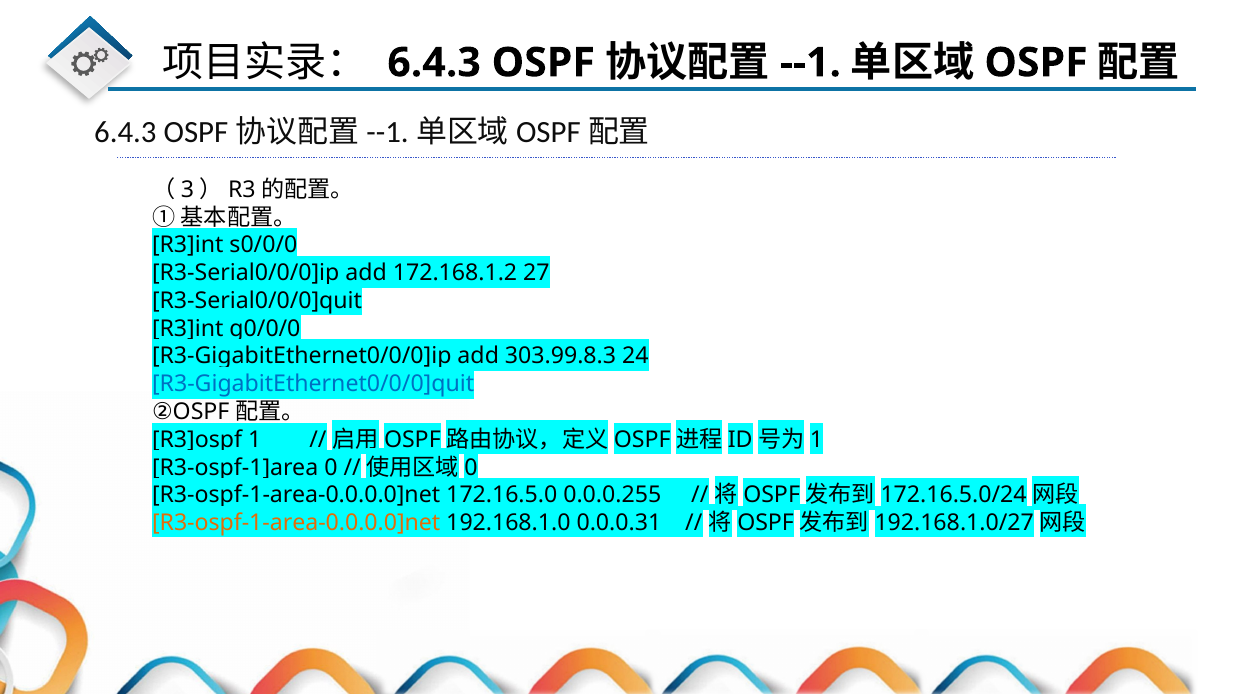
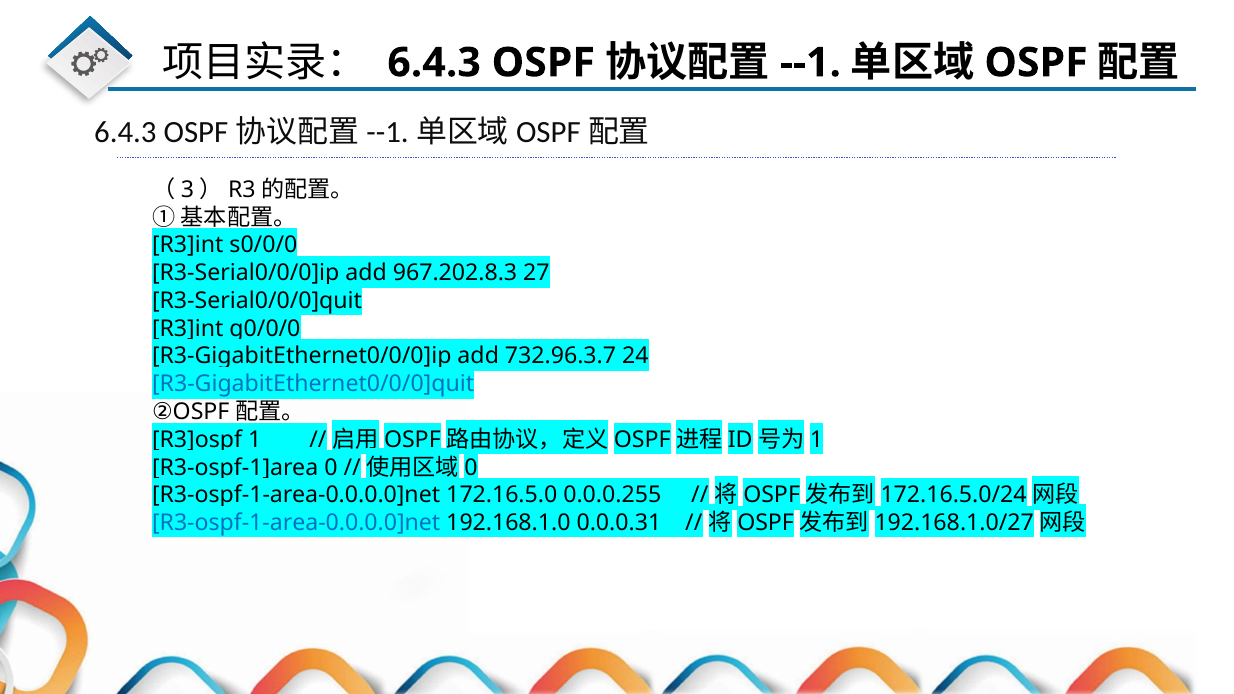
172.168.1.2: 172.168.1.2 -> 967.202.8.3 (455, 273)
303.99.8.3: 303.99.8.3 -> 732.96.3.7 (561, 356)
R3-ospf-1-area-0.0.0.0]net colour: orange -> blue (296, 523)
